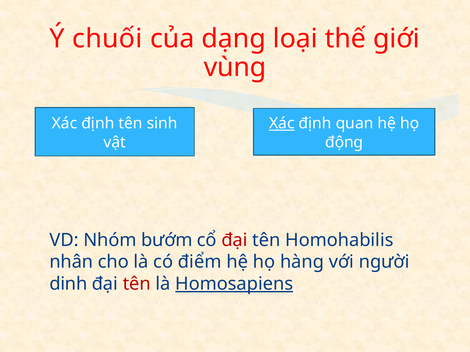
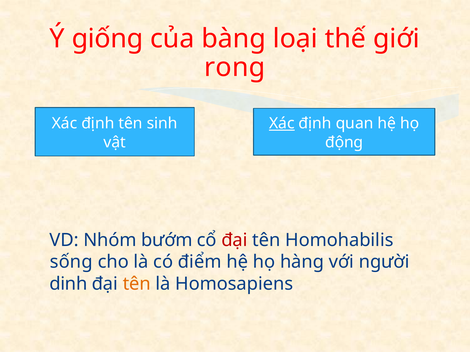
chuối: chuối -> giống (108, 39)
dạng: dạng -> bàng (234, 39)
vùng: vùng -> rong (235, 67)
nhân: nhân -> sống (71, 262)
tên colour: red -> orange (137, 284)
Homosapiens underline: present -> none (234, 284)
